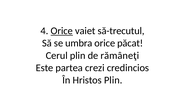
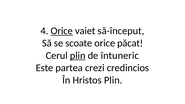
să-trecutul: să-trecutul -> să-început (121, 31)
umbra: umbra -> scoate (79, 43)
plin underline: none -> present (78, 56)
rămâneţi: rămâneţi -> întuneric (120, 56)
